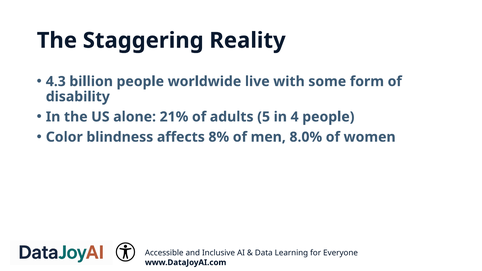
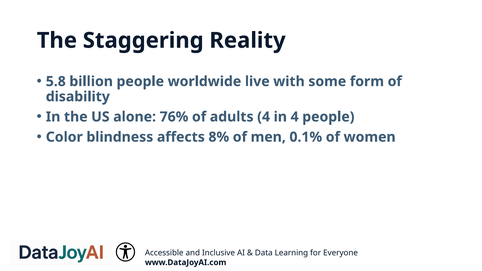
4.3: 4.3 -> 5.8 (56, 81)
21%: 21% -> 76% (174, 117)
adults 5: 5 -> 4 (264, 117)
8.0%: 8.0% -> 0.1% (306, 137)
